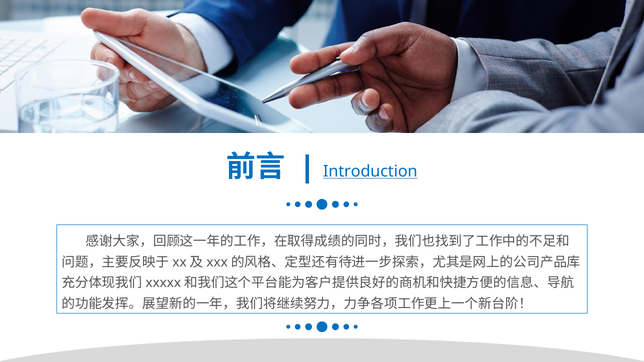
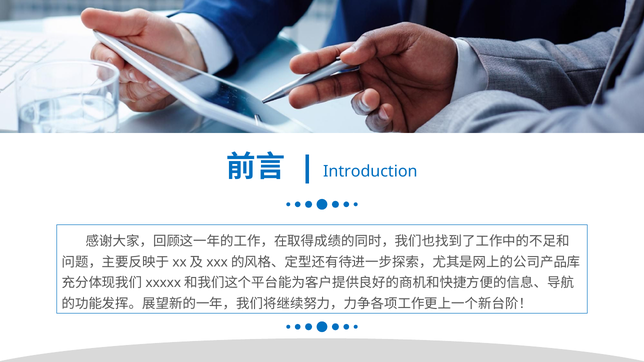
Introduction underline: present -> none (370, 171)
